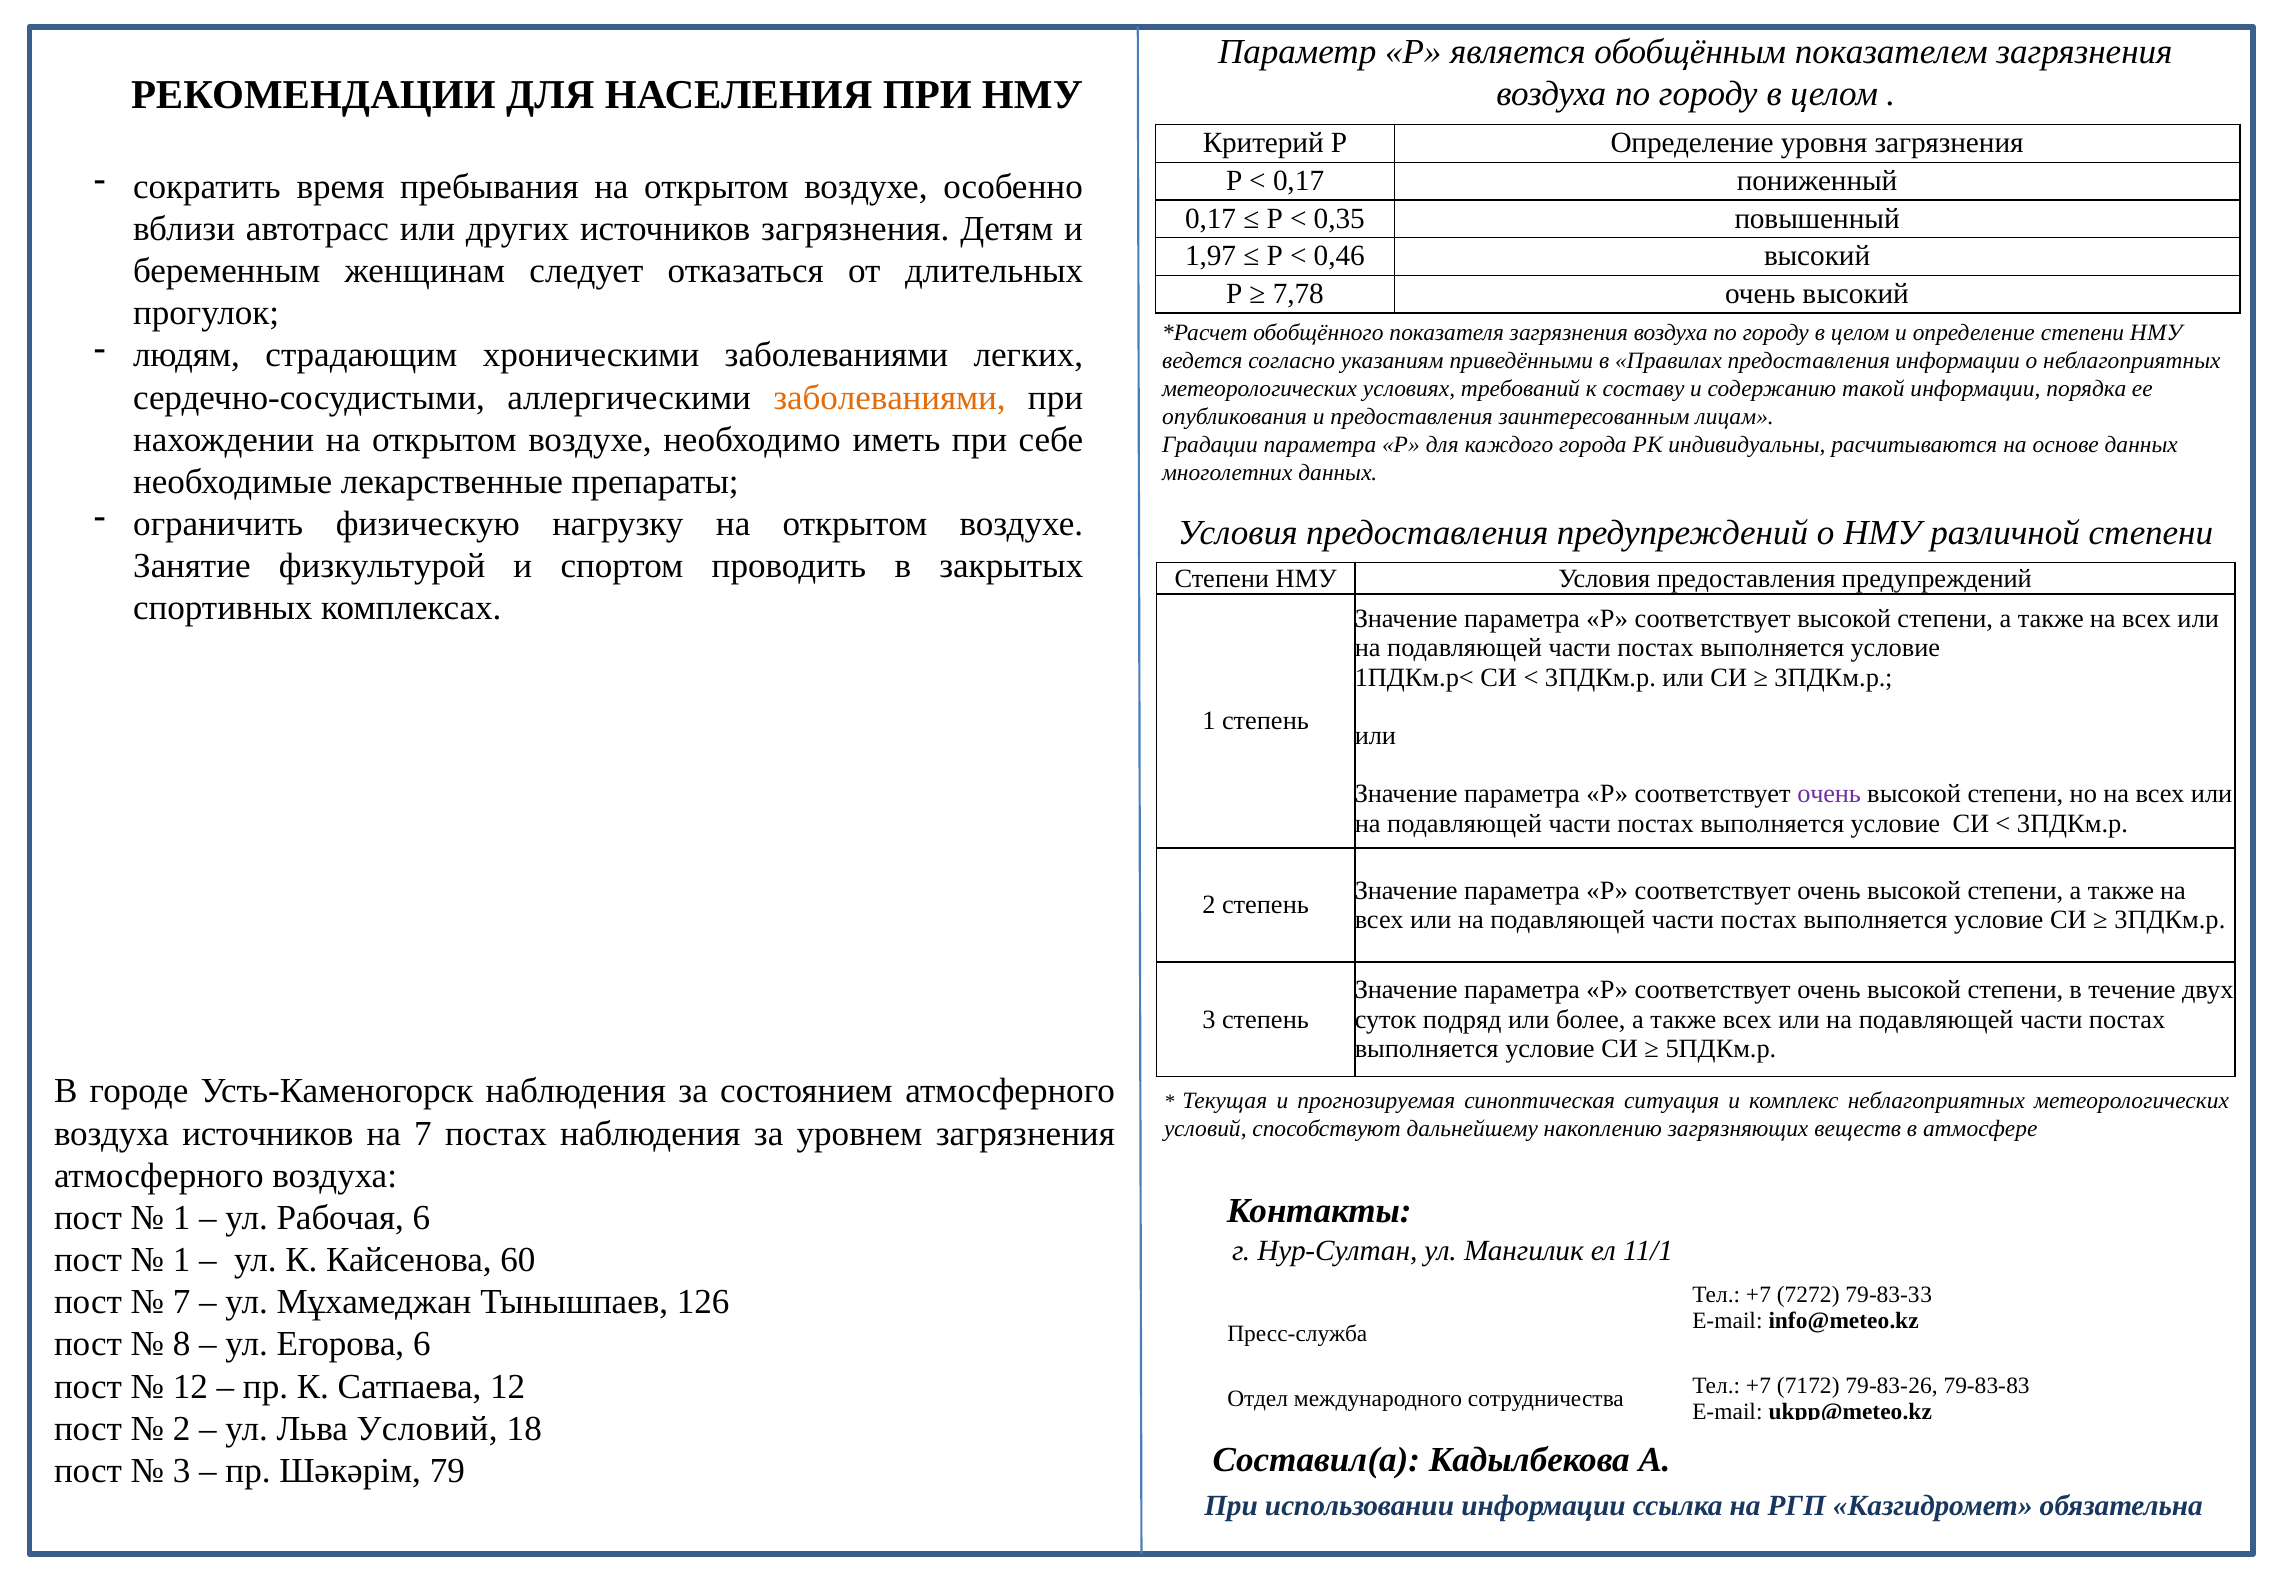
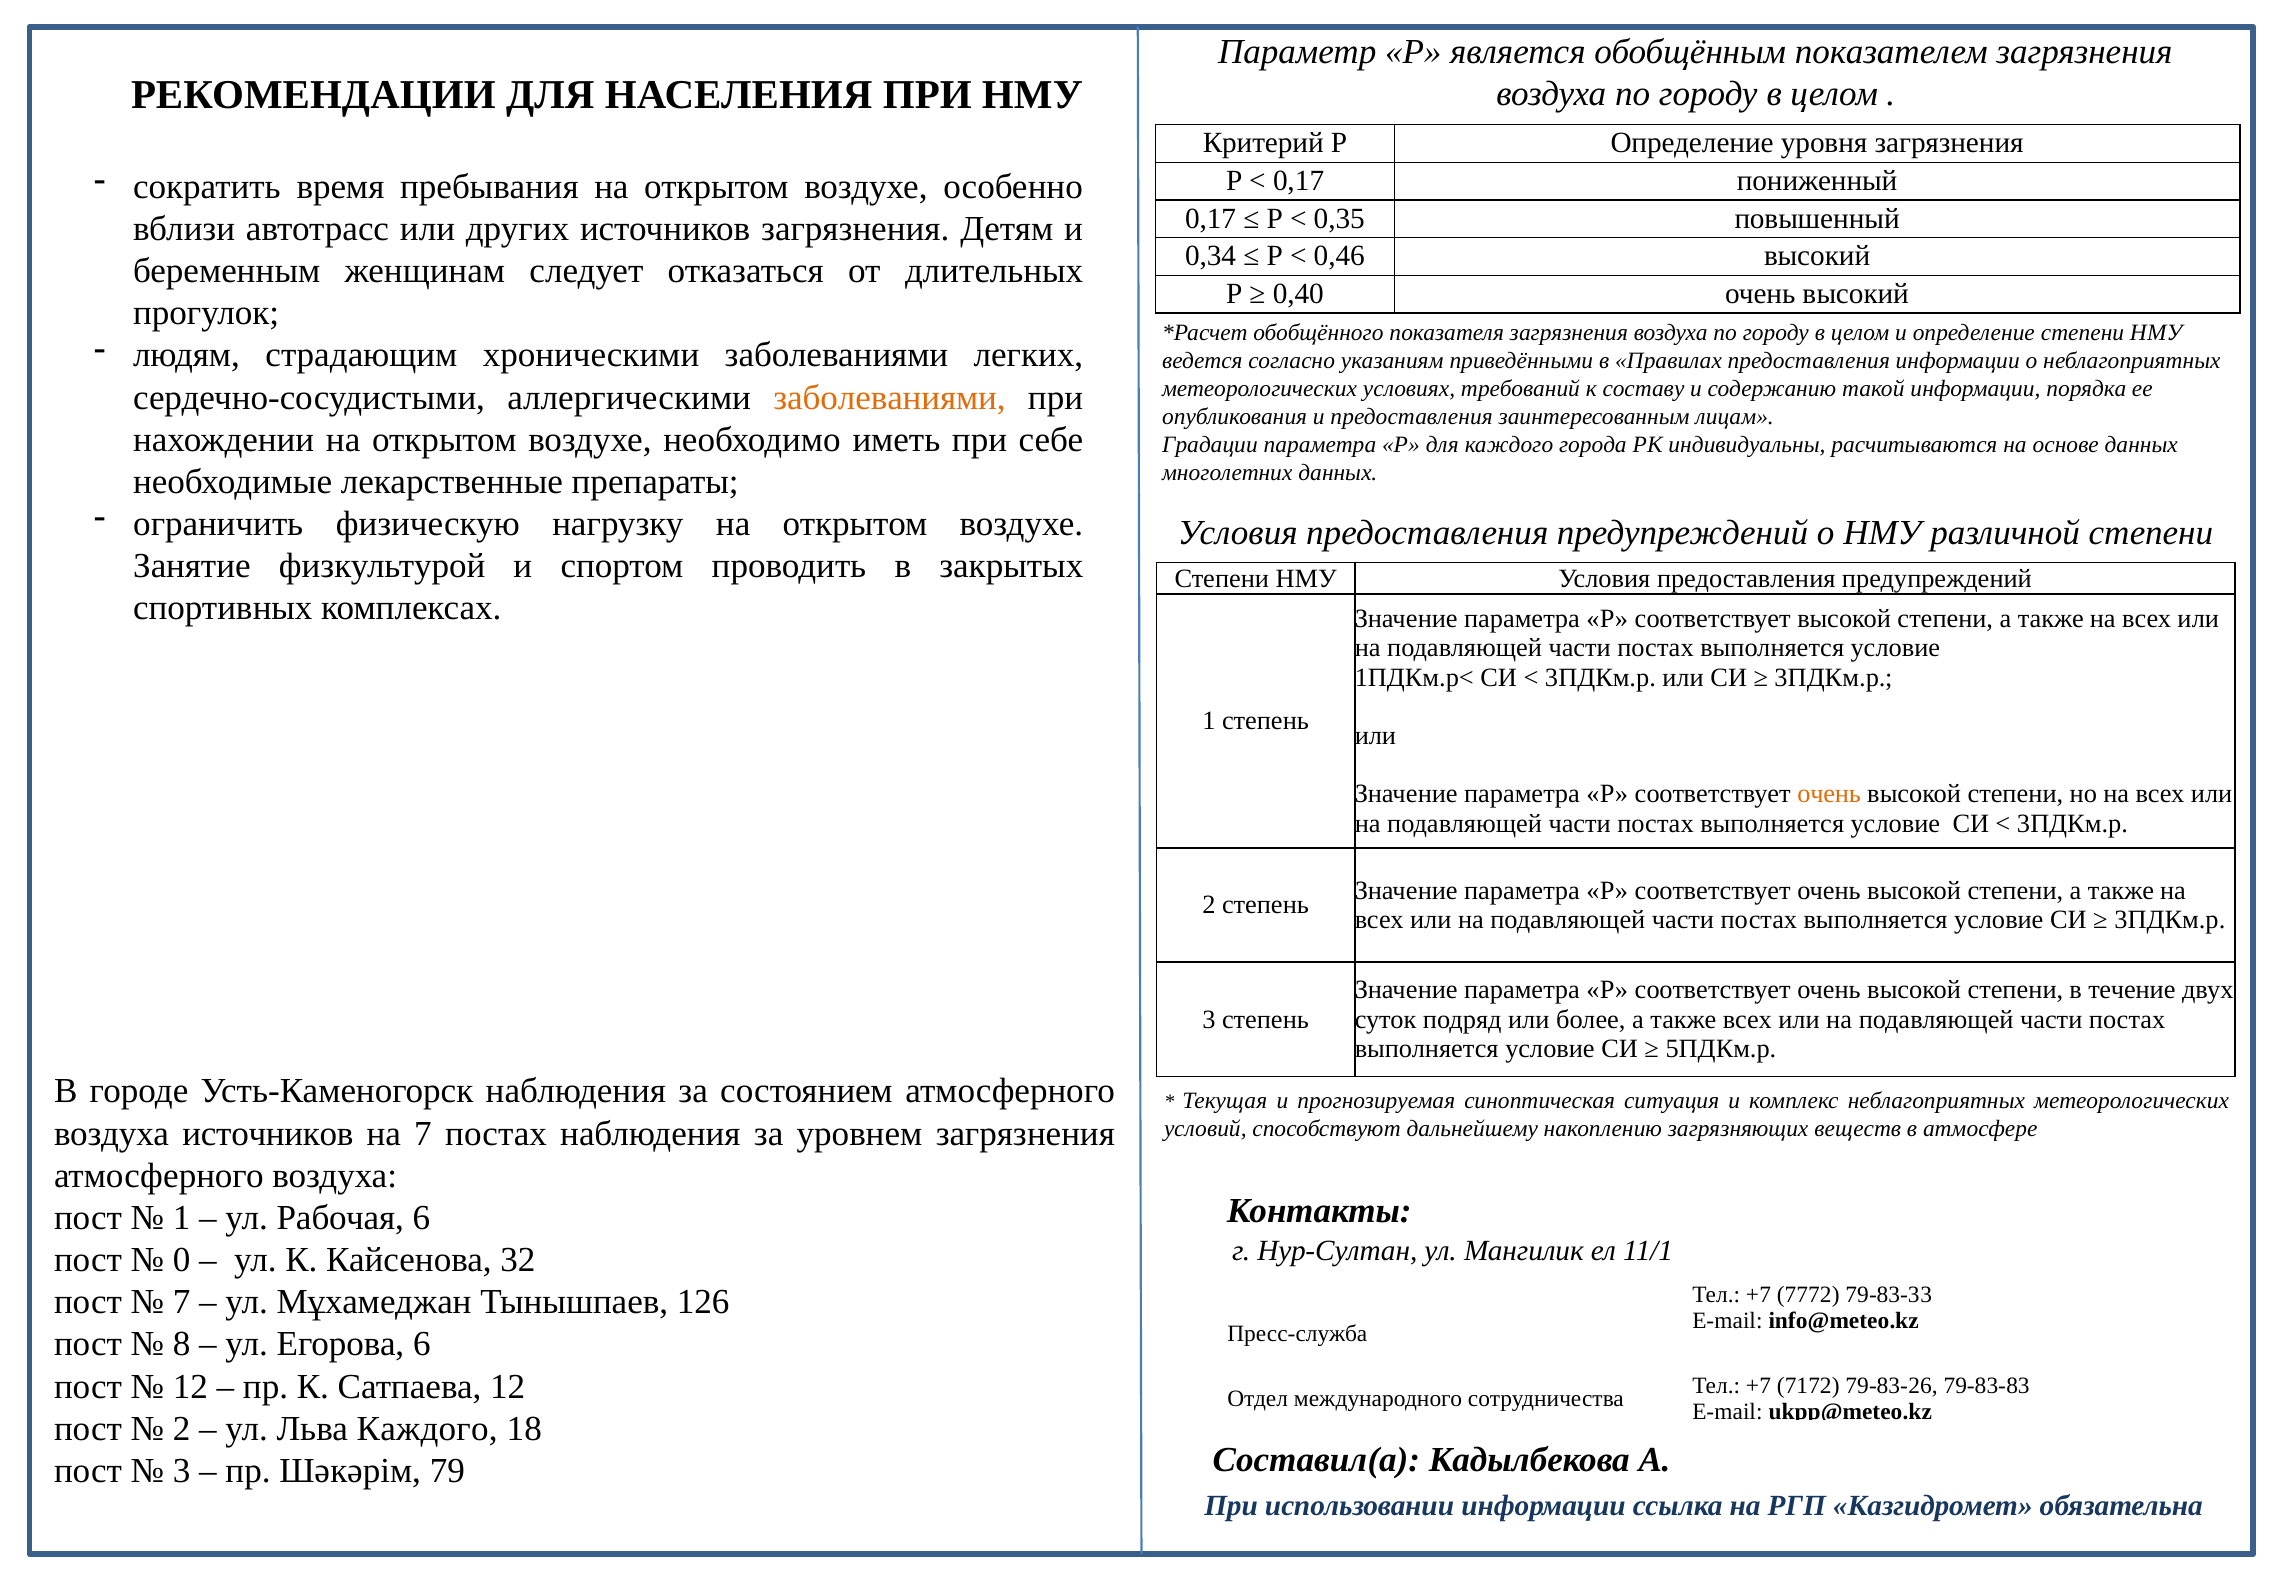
1,97: 1,97 -> 0,34 (1211, 256)
7,78: 7,78 -> 0,40 (1298, 294)
очень colour: purple -> orange (1829, 794)
1: 1 -> 0 (182, 1260)
60: 60 -> 32 (518, 1260)
7272: 7272 -> 7772 (1808, 1294)
Льва Условий: Условий -> Каждого (427, 1428)
